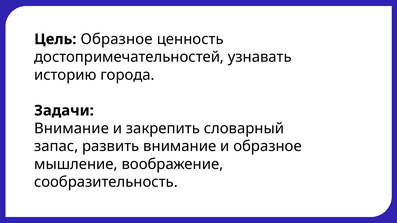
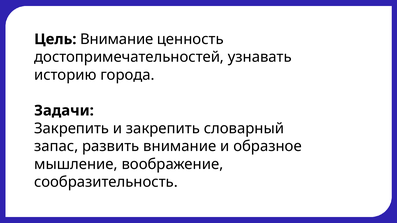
Цель Образное: Образное -> Внимание (117, 39)
Внимание: Внимание -> Закрепить (72, 129)
